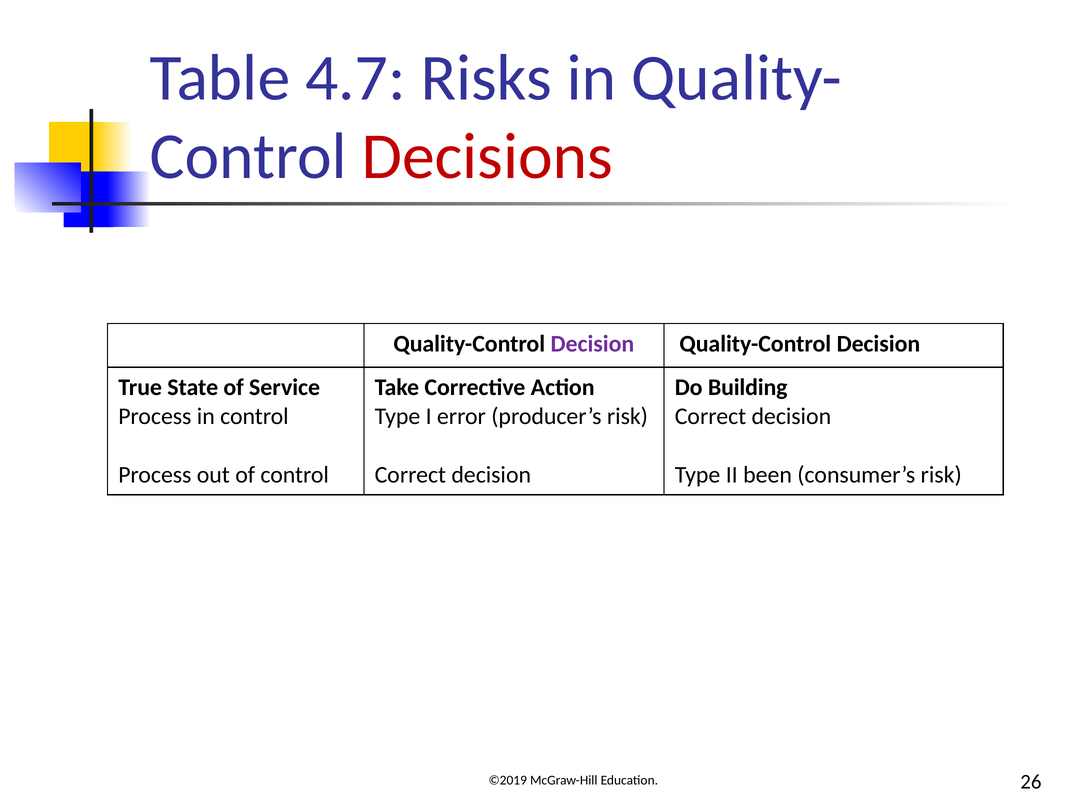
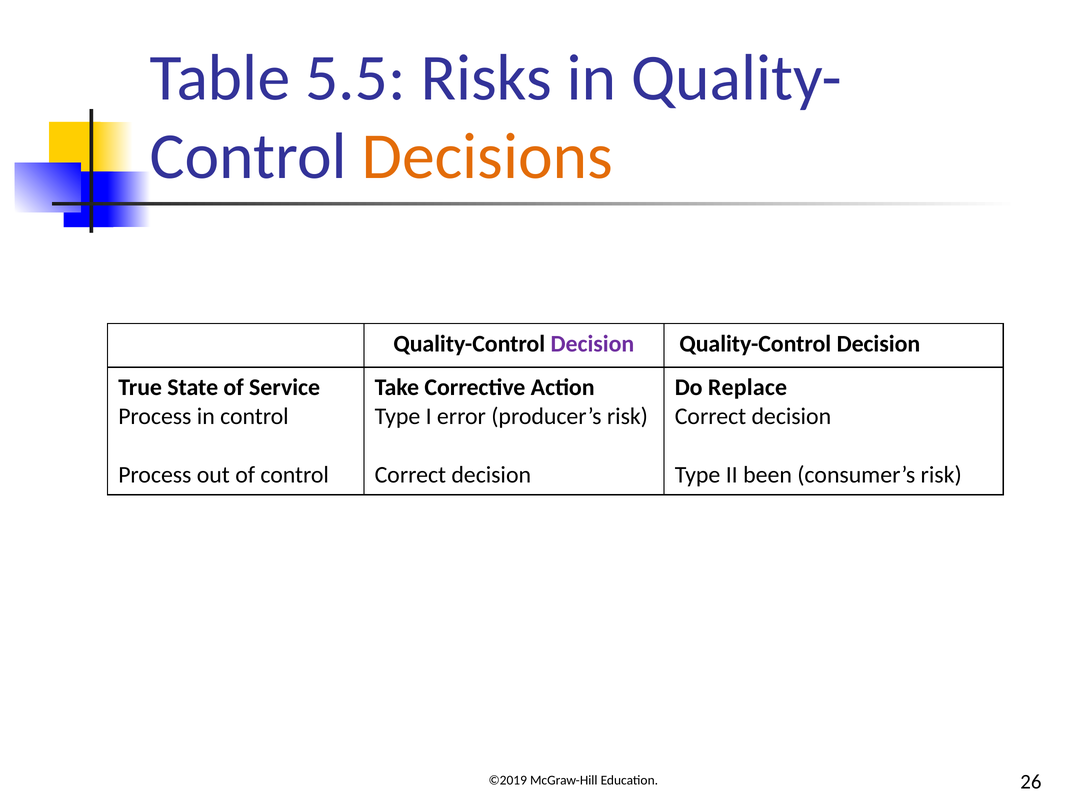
4.7: 4.7 -> 5.5 (355, 78)
Decisions colour: red -> orange (487, 157)
Building: Building -> Replace (748, 388)
